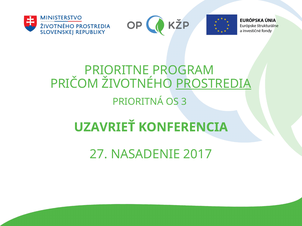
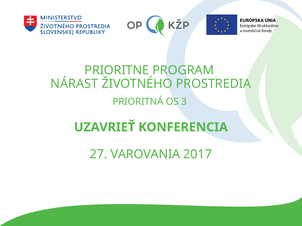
PRIČOM: PRIČOM -> NÁRAST (74, 84)
PROSTREDIA underline: present -> none (214, 84)
NASADENIE: NASADENIE -> VAROVANIA (145, 155)
